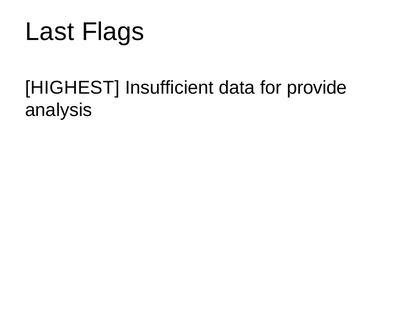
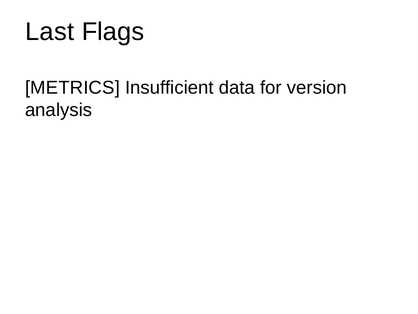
HIGHEST: HIGHEST -> METRICS (72, 88)
provide: provide -> version (317, 88)
